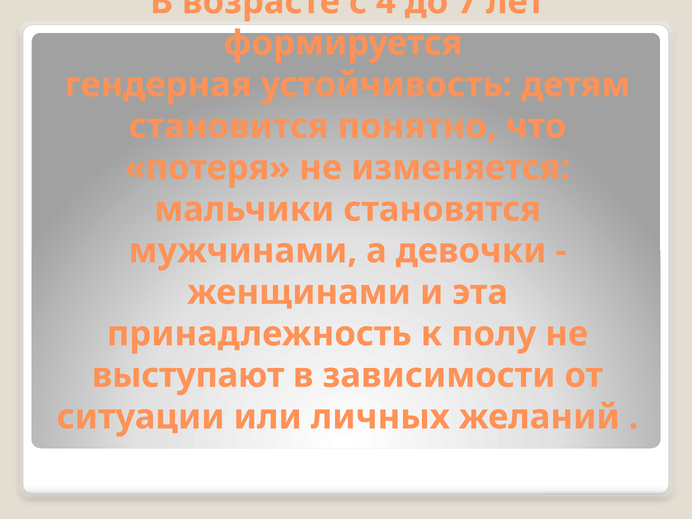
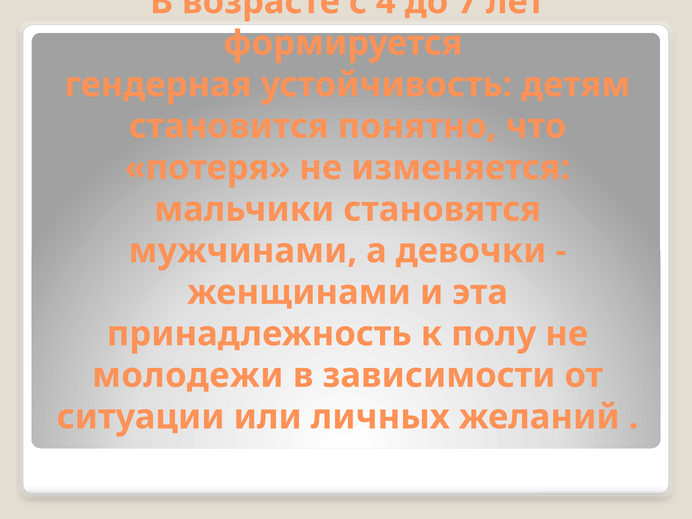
выступают: выступают -> молодежи (188, 375)
